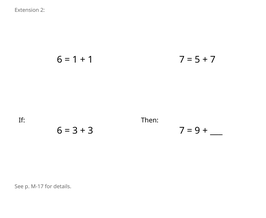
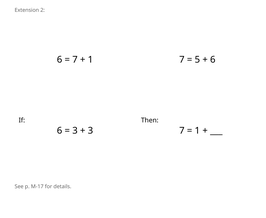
1: 1 -> 7 (75, 60)
7: 7 -> 6 (213, 60)
9: 9 -> 1 (197, 131)
